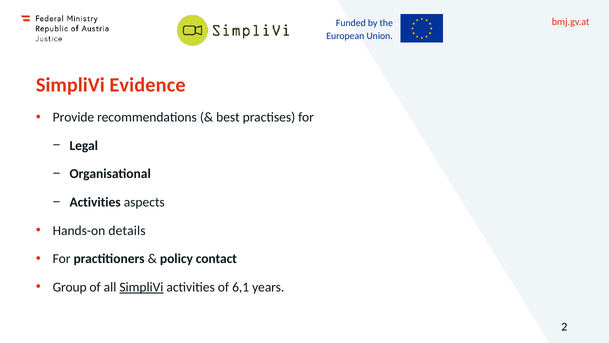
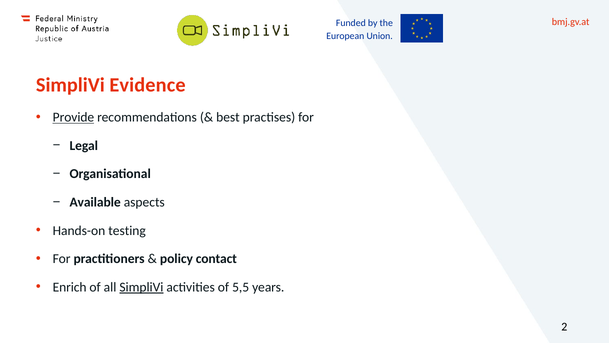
Provide underline: none -> present (73, 117)
Activities: Activities -> Available (95, 202)
details: details -> testing (127, 230)
Group: Group -> Enrich (70, 287)
6,1: 6,1 -> 5,5 (241, 287)
